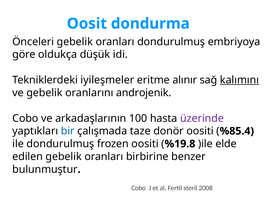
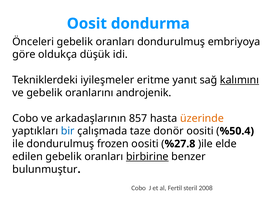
alınır: alınır -> yanıt (185, 80)
100: 100 -> 857 (138, 118)
üzerinde colour: purple -> orange (202, 118)
%85.4: %85.4 -> %50.4 (237, 131)
%19.8: %19.8 -> %27.8 (180, 144)
birbirine underline: none -> present (147, 156)
